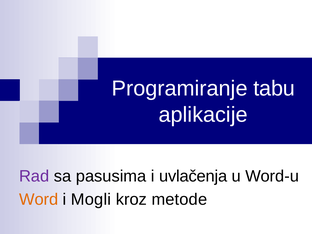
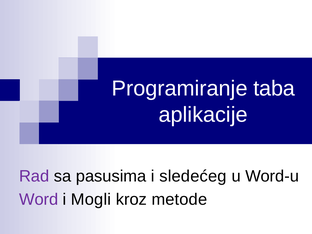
tabu: tabu -> taba (274, 89)
uvlačenja: uvlačenja -> sledećeg (193, 176)
Word colour: orange -> purple (39, 199)
